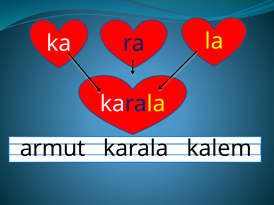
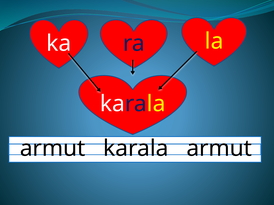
karala kalem: kalem -> armut (219, 149)
